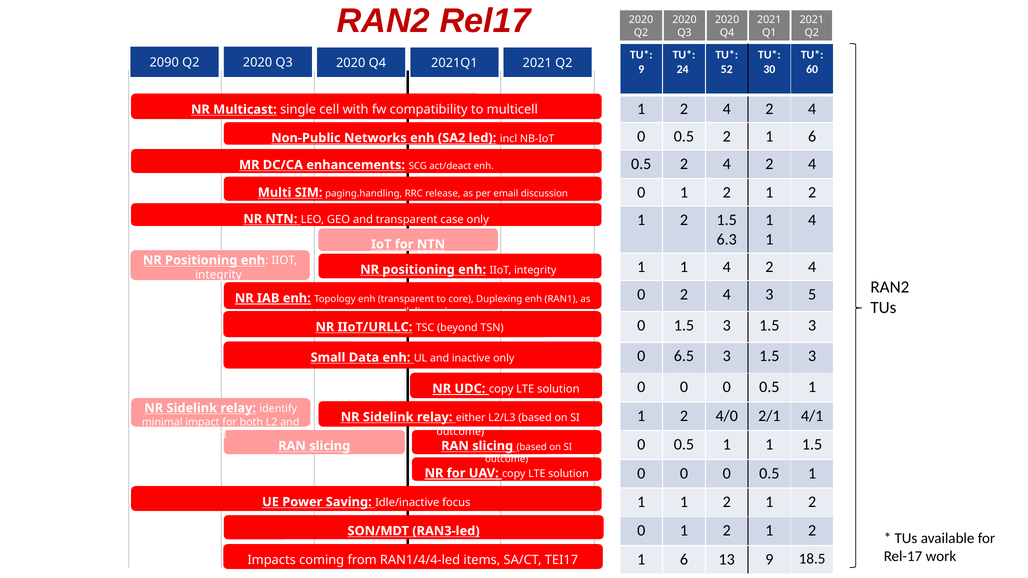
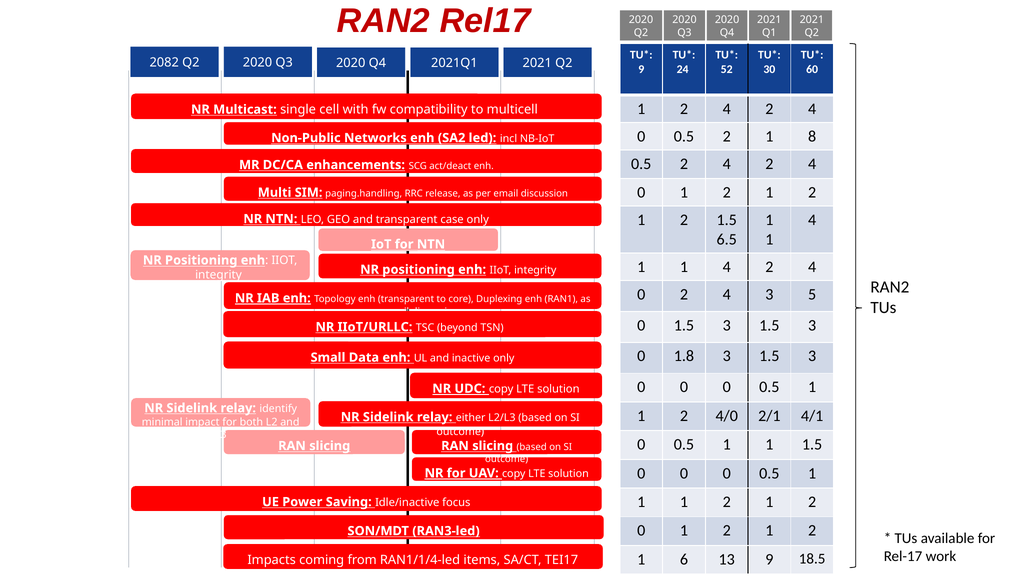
2090: 2090 -> 2082 (164, 63)
0.5 2 1 6: 6 -> 8 (812, 136)
6.3: 6.3 -> 6.5 (727, 240)
6.5: 6.5 -> 1.8 (684, 356)
RAN1/4/4-led: RAN1/4/4-led -> RAN1/1/4-led (420, 560)
